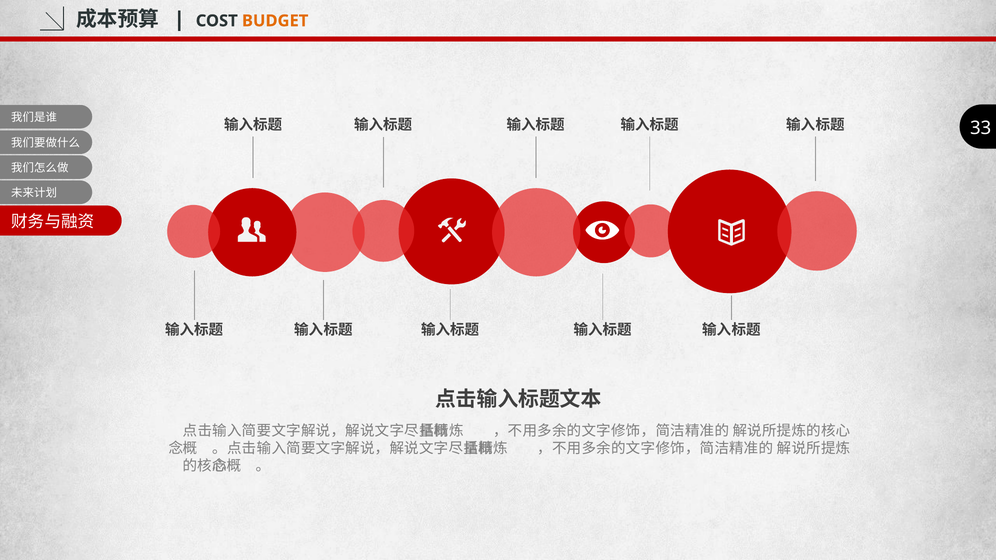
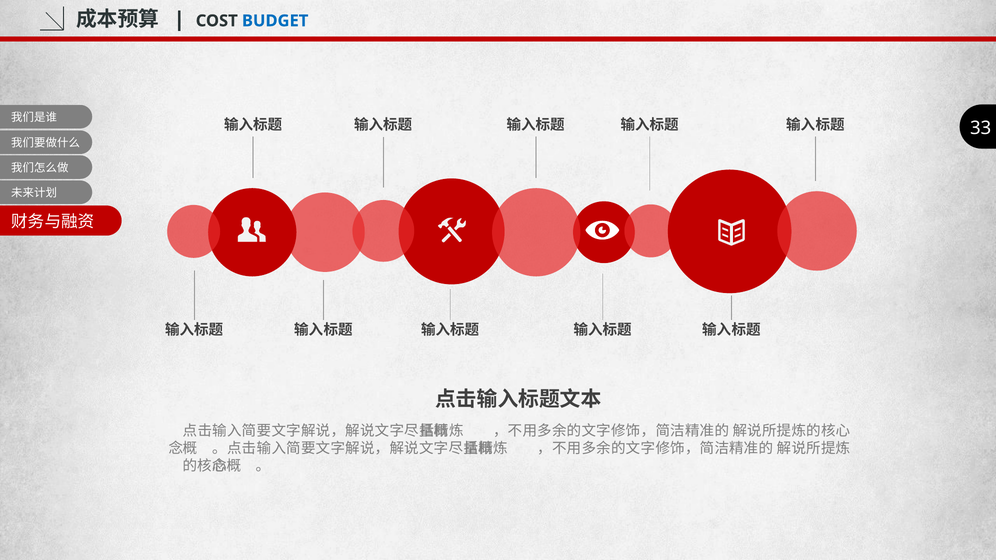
BUDGET colour: orange -> blue (275, 21)
